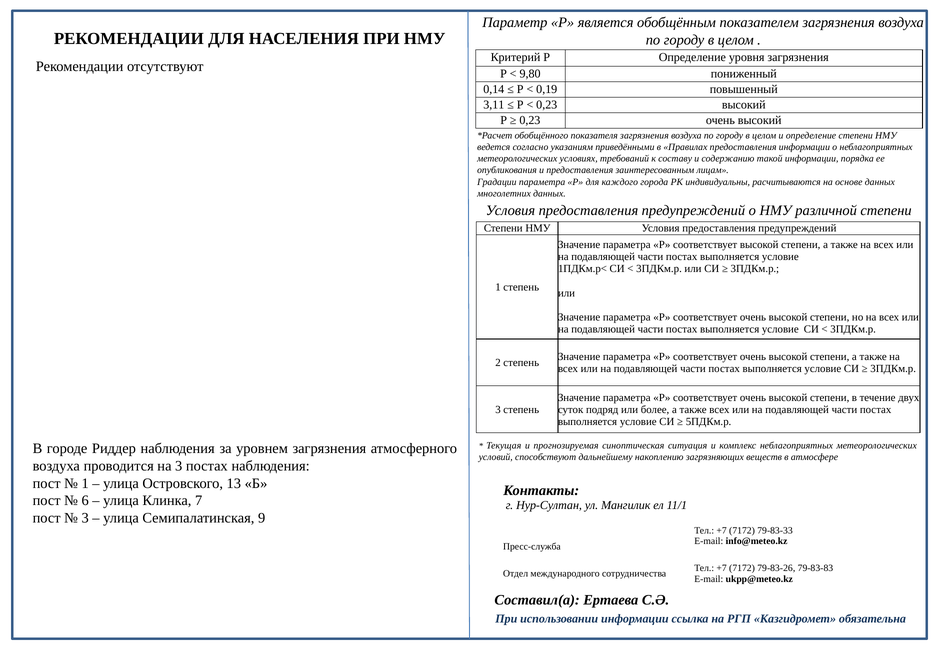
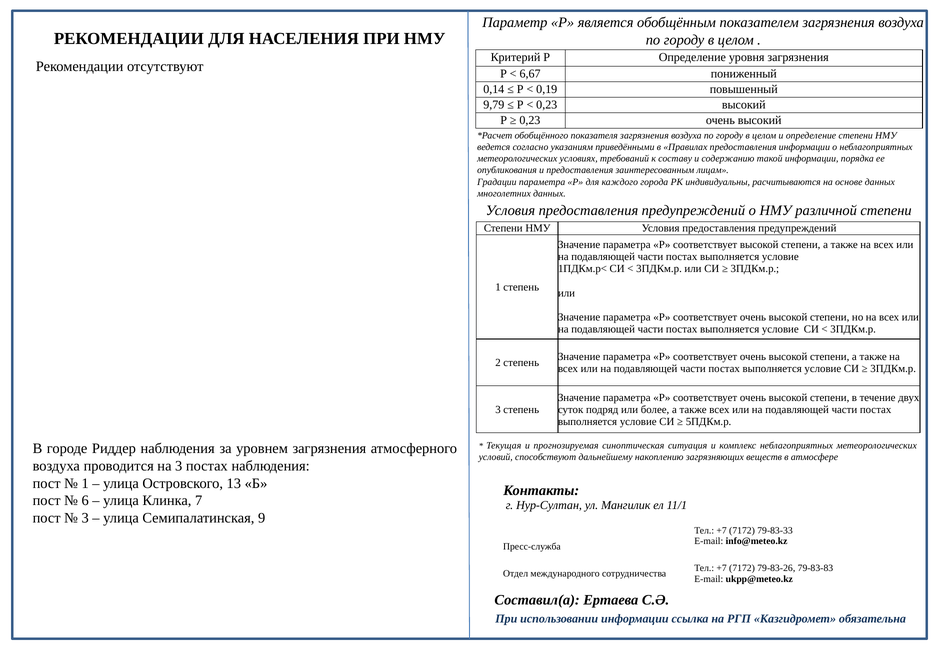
9,80: 9,80 -> 6,67 (530, 74)
3,11: 3,11 -> 9,79 (494, 105)
